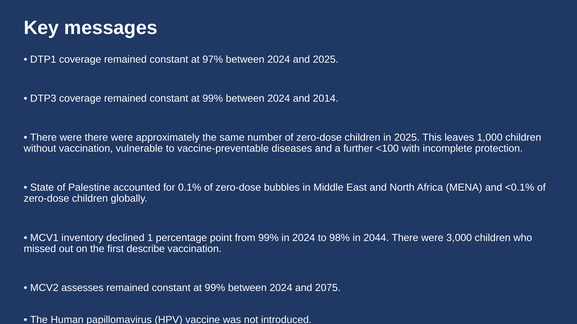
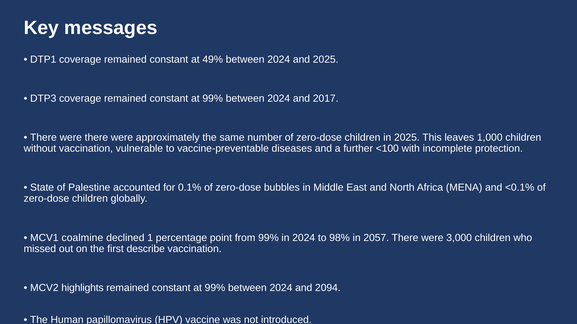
97%: 97% -> 49% (213, 60)
2014: 2014 -> 2017 (326, 99)
inventory: inventory -> coalmine (82, 238)
2044: 2044 -> 2057 (376, 238)
assesses: assesses -> highlights (82, 288)
2075: 2075 -> 2094 (328, 288)
